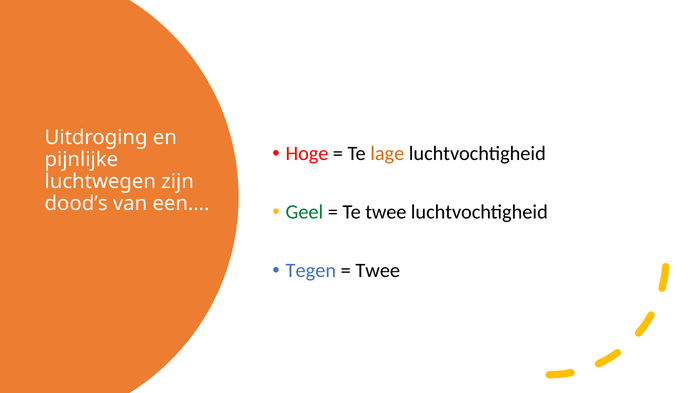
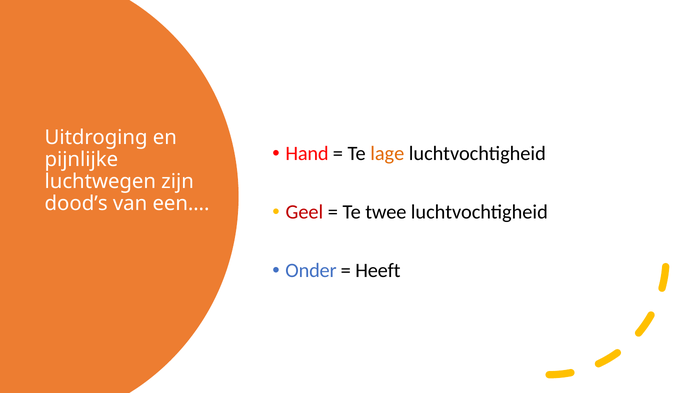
Hoge: Hoge -> Hand (307, 154)
Geel colour: green -> red (304, 212)
Tegen: Tegen -> Onder (311, 270)
Twee: Twee -> Heeft (378, 270)
